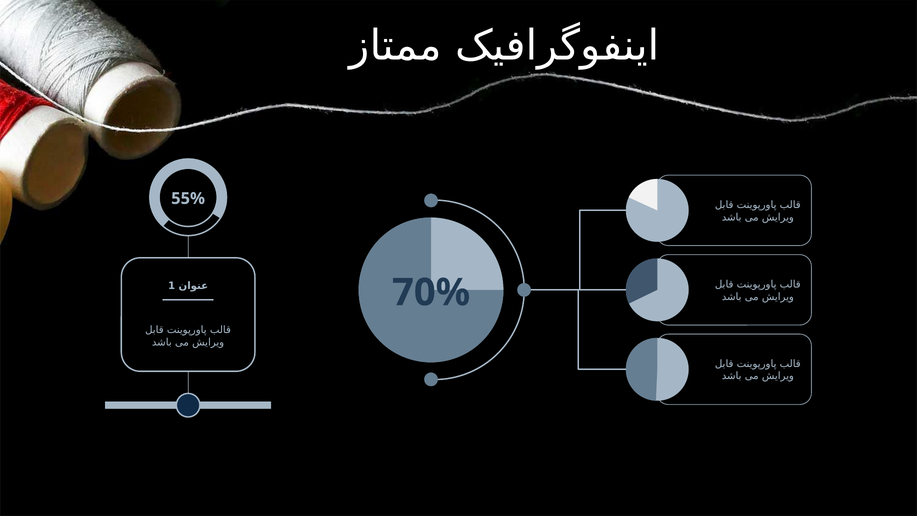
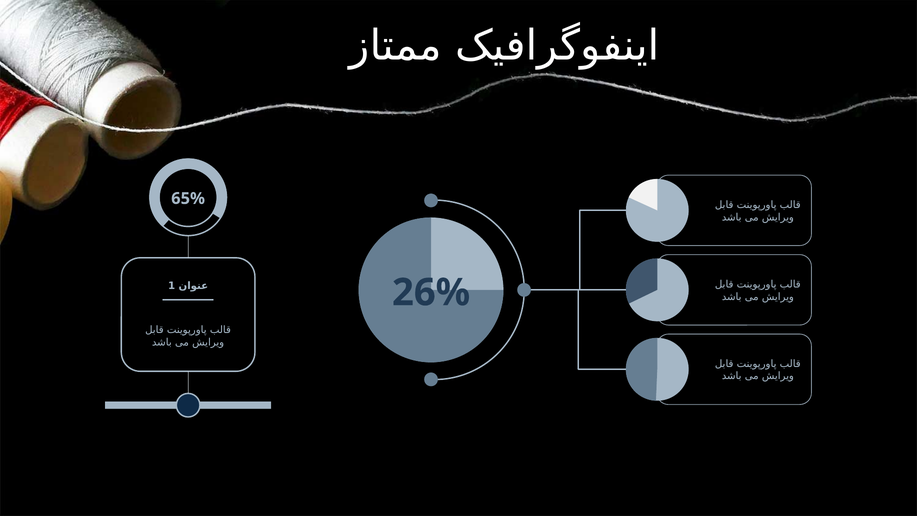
55%: 55% -> 65% (188, 198)
70%: 70% -> 26% (431, 292)
